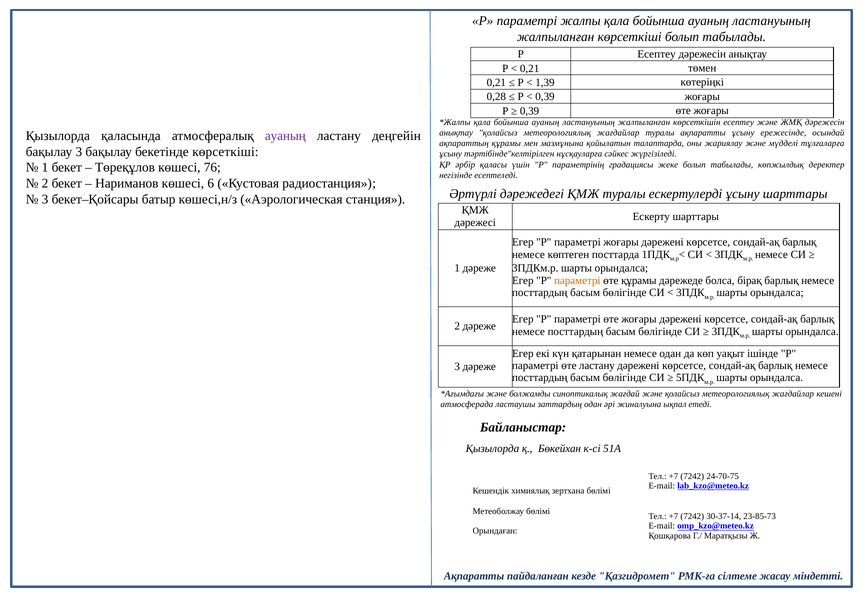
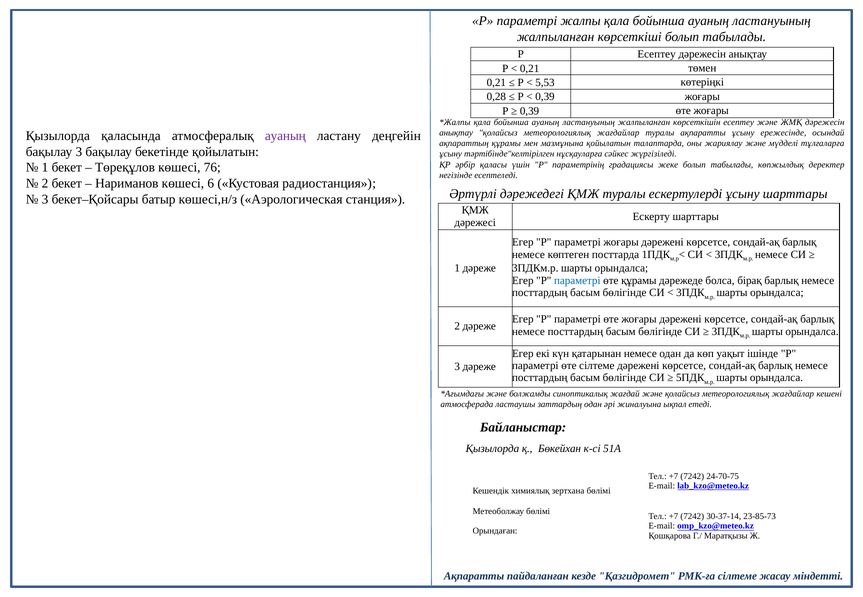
1,39: 1,39 -> 5,53 (545, 83)
бекетінде көрсеткіші: көрсеткіші -> қойылатын (225, 152)
параметрі colour: orange -> blue (577, 281)
өте ластану: ластану -> сілтеме (597, 366)
